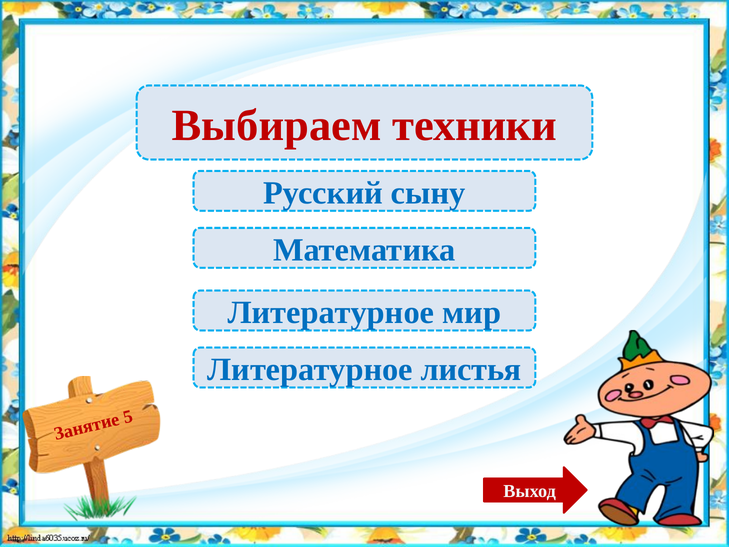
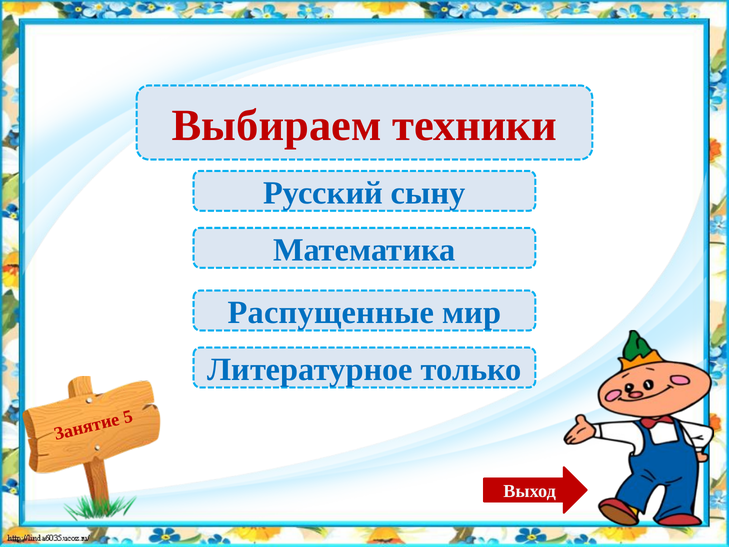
Литературное: Литературное -> Распущенные (331, 313)
листья: листья -> только (471, 370)
